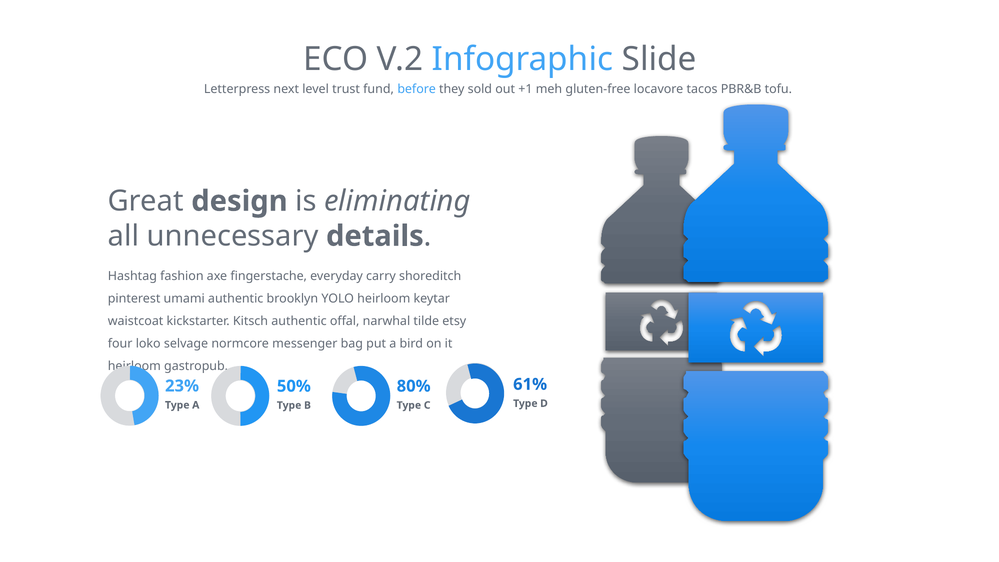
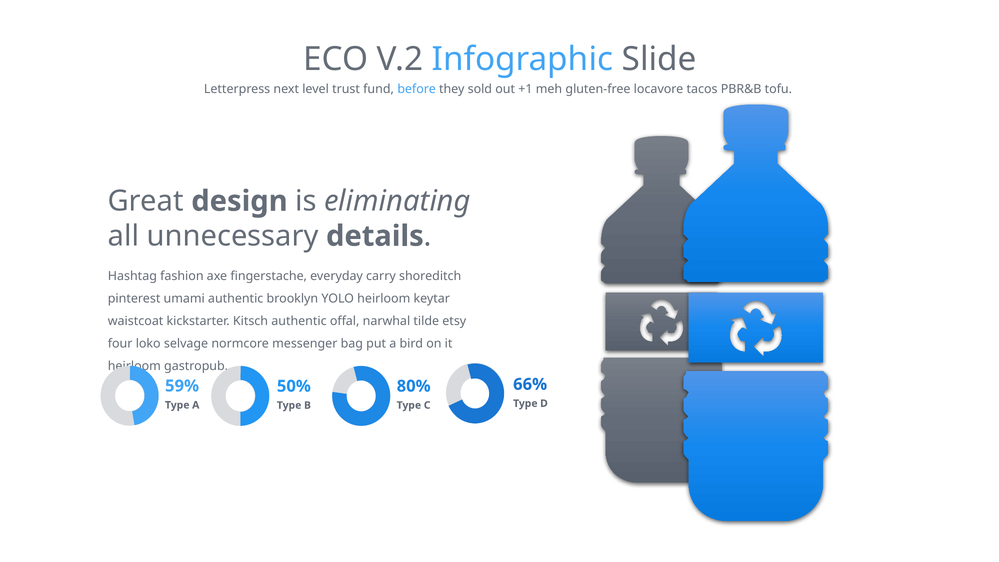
61%: 61% -> 66% (530, 384)
23%: 23% -> 59% (182, 386)
